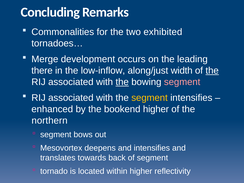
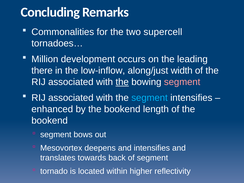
exhibited: exhibited -> supercell (163, 32)
Merge: Merge -> Million (45, 59)
the underline: present -> none (212, 71)
segment colour: yellow -> light blue (150, 98)
bookend higher: higher -> length (156, 109)
northern: northern -> bookend (50, 121)
